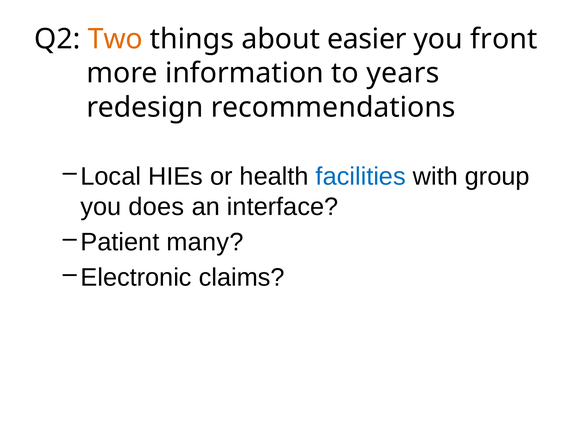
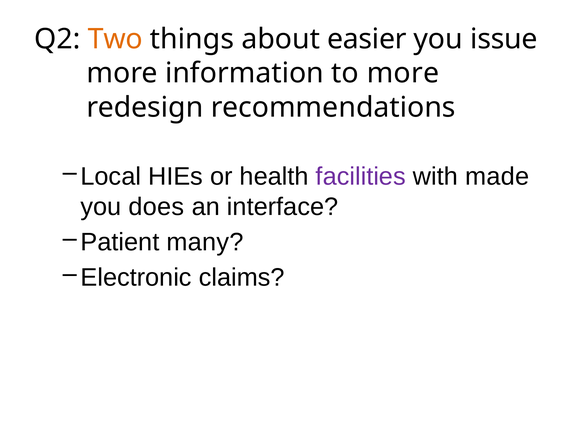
front: front -> issue (504, 39)
to years: years -> more (403, 73)
facilities colour: blue -> purple (361, 177)
group: group -> made (497, 177)
